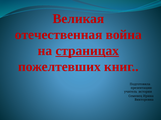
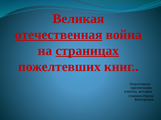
отечественная underline: none -> present (59, 35)
